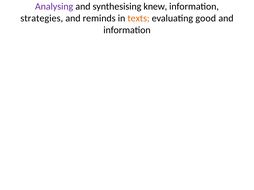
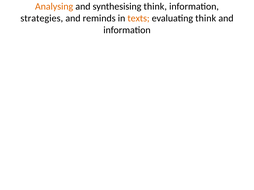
Analysing colour: purple -> orange (54, 6)
synthesising knew: knew -> think (155, 6)
evaluating good: good -> think (206, 18)
